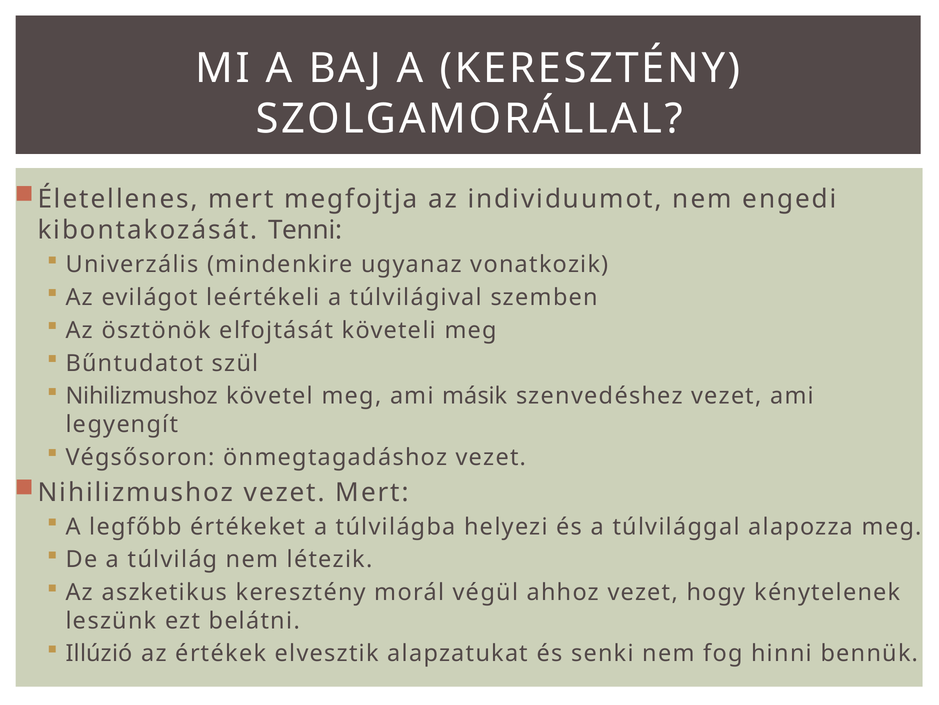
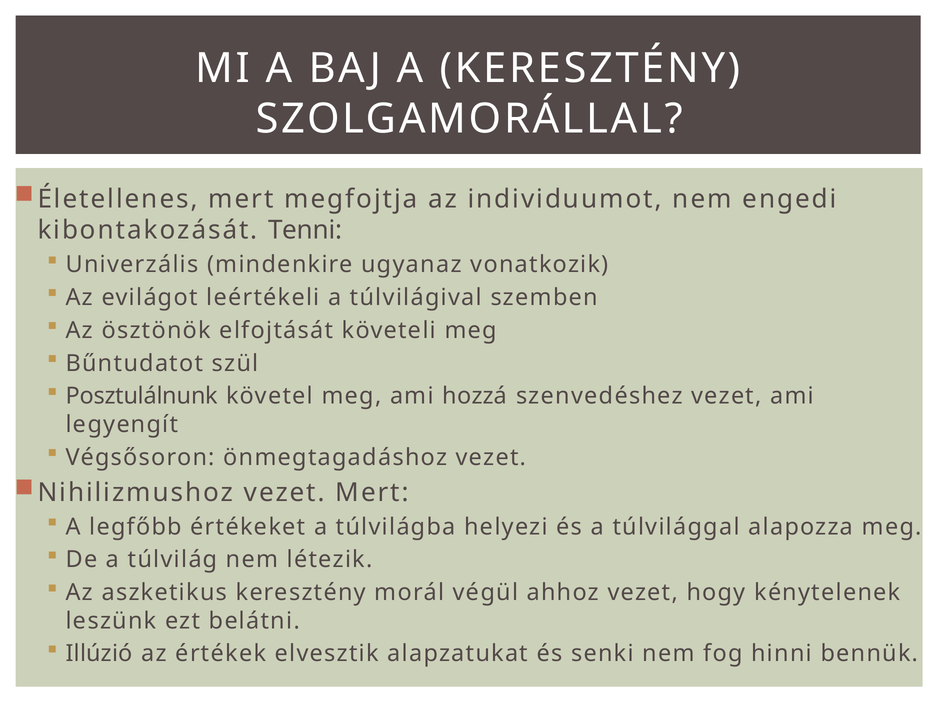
Nihilizmushoz: Nihilizmushoz -> Posztulálnunk (142, 396)
másik: másik -> hozzá (475, 396)
